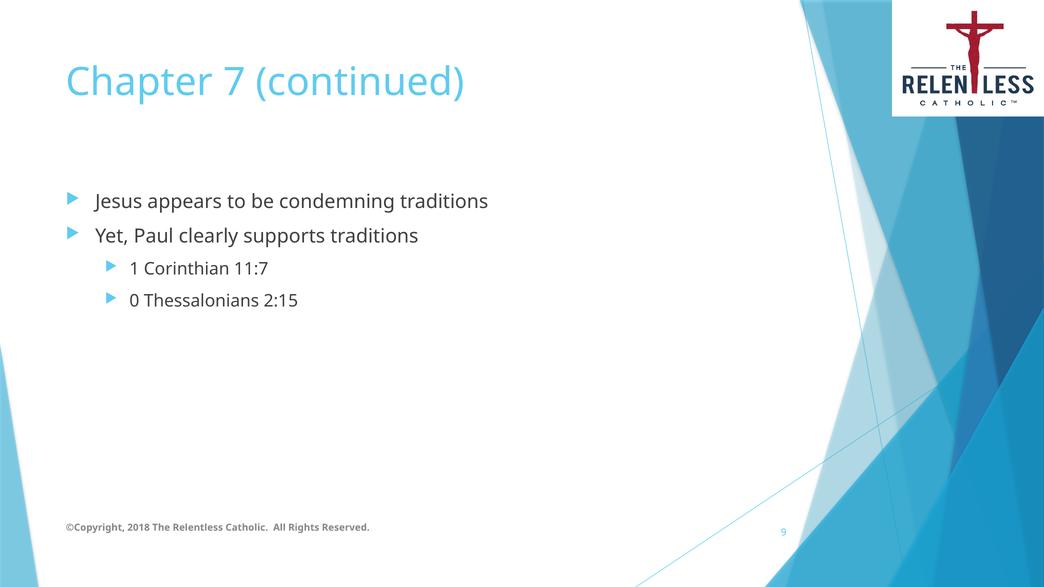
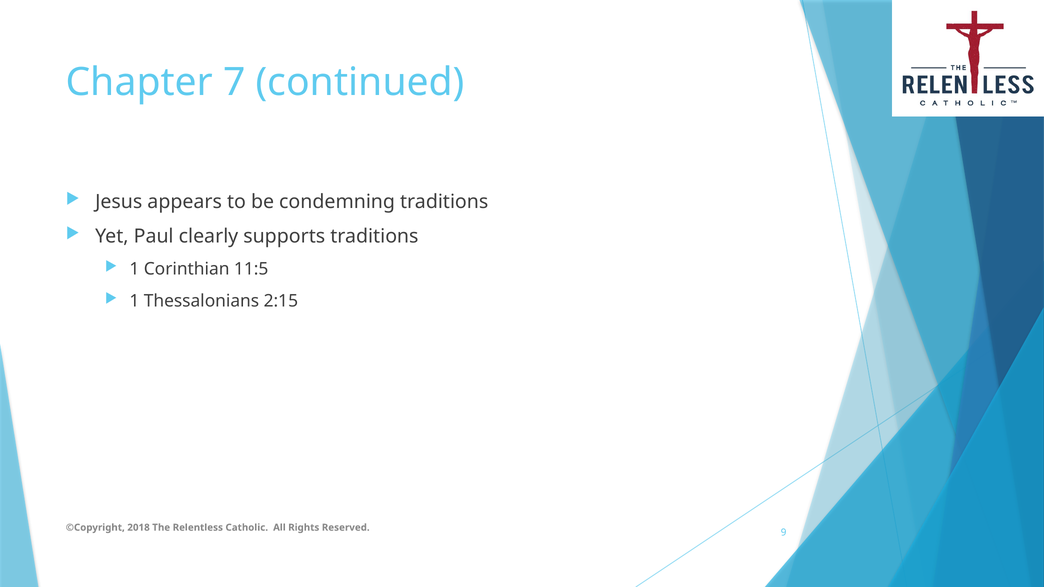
11:7: 11:7 -> 11:5 (251, 269)
0: 0 -> 1 (134, 301)
